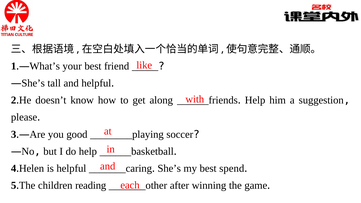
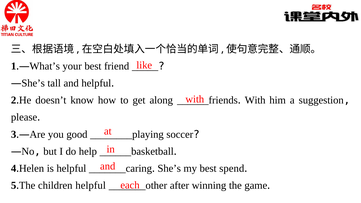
Help: Help -> With (255, 100)
children reading: reading -> helpful (91, 186)
